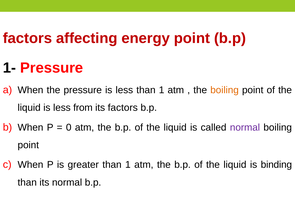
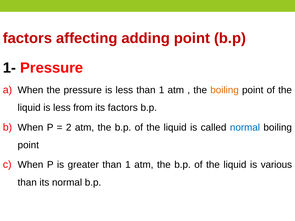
energy: energy -> adding (146, 38)
0: 0 -> 2 (69, 128)
normal colour: purple -> blue (245, 128)
binding: binding -> various (276, 165)
